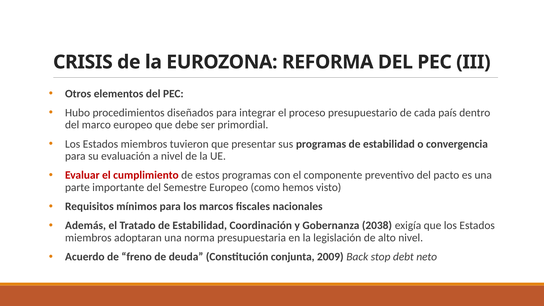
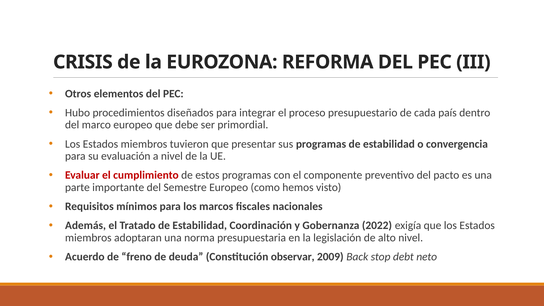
2038: 2038 -> 2022 (377, 226)
conjunta: conjunta -> observar (293, 257)
